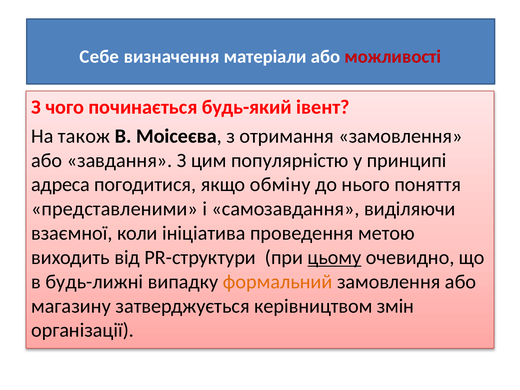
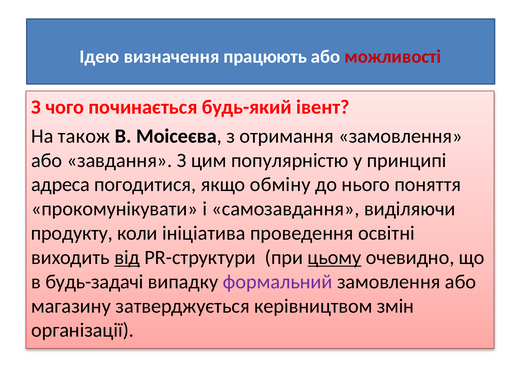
Себе: Себе -> Ідею (99, 57)
матеріали: матеріали -> працюють (265, 57)
представленими: представленими -> прокомунікувати (115, 209)
взаємної: взаємної -> продукту (72, 233)
метою: метою -> освітні (386, 233)
від underline: none -> present (127, 257)
будь-лижні: будь-лижні -> будь-задачі (94, 282)
формальний colour: orange -> purple (278, 282)
